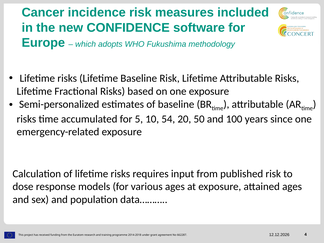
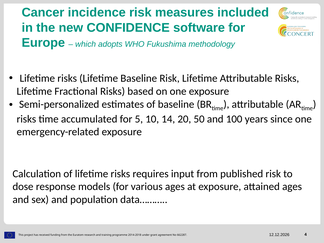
54: 54 -> 14 (168, 119)
